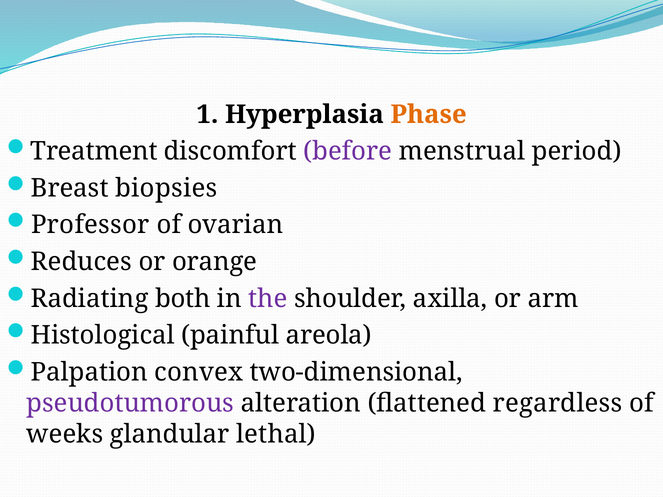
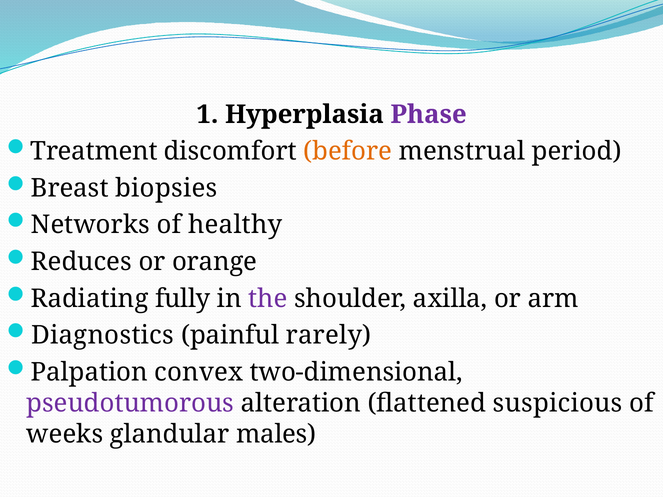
Phase colour: orange -> purple (429, 114)
before colour: purple -> orange (348, 151)
Professor: Professor -> Networks (90, 225)
ovarian: ovarian -> healthy (235, 225)
both: both -> fully (183, 299)
Histological: Histological -> Diagnostics (103, 336)
areola: areola -> rarely (329, 336)
regardless: regardless -> suspicious (558, 403)
lethal: lethal -> males (276, 434)
